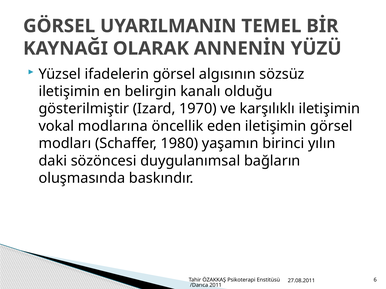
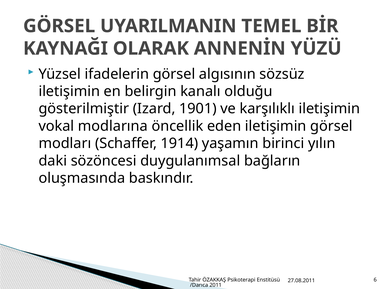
1970: 1970 -> 1901 (198, 109)
1980: 1980 -> 1914 (179, 144)
